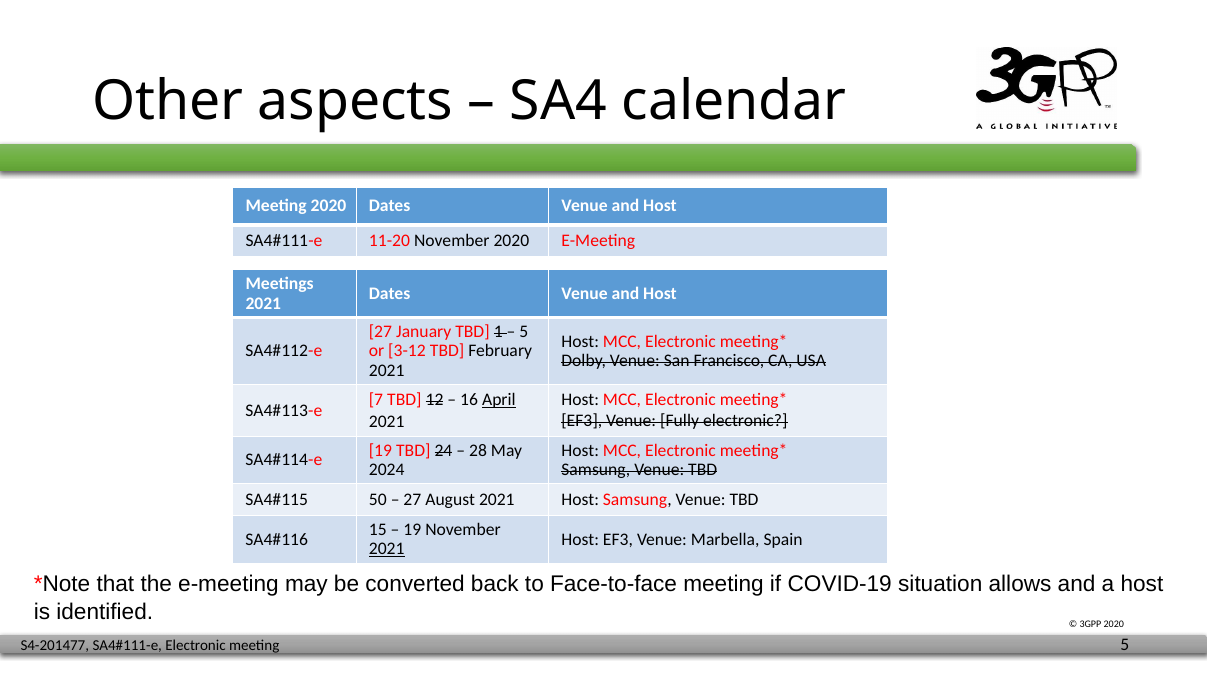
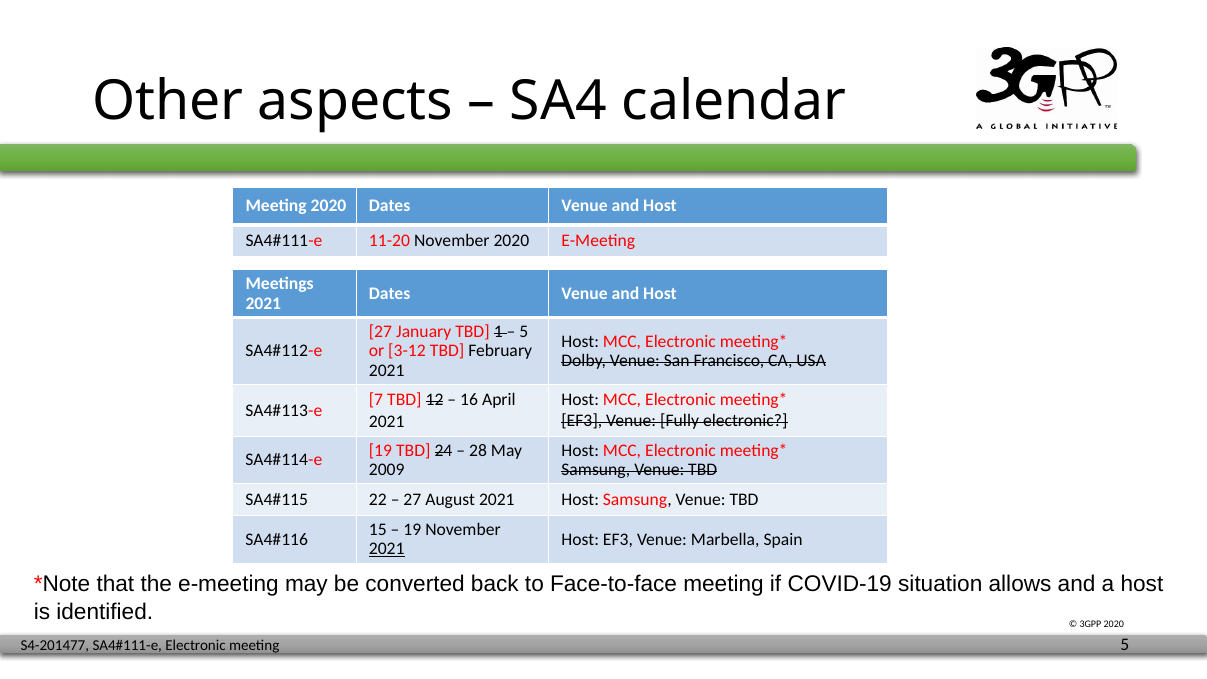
April underline: present -> none (499, 400)
2024: 2024 -> 2009 (387, 470)
50: 50 -> 22 (378, 500)
